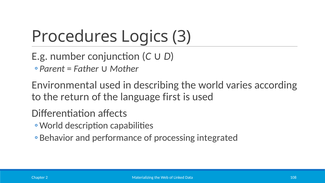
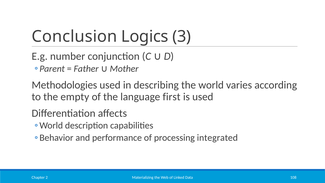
Procedures: Procedures -> Conclusion (74, 36)
Environmental: Environmental -> Methodologies (64, 85)
return: return -> empty (75, 97)
